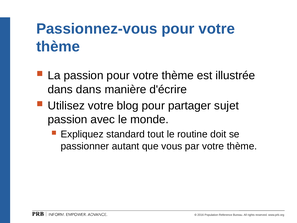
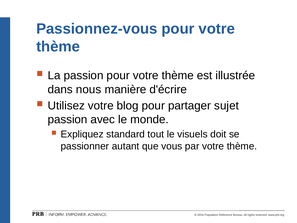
dans dans: dans -> nous (89, 89)
routine: routine -> visuels (192, 134)
